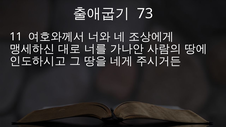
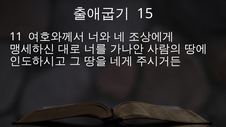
73: 73 -> 15 (145, 14)
